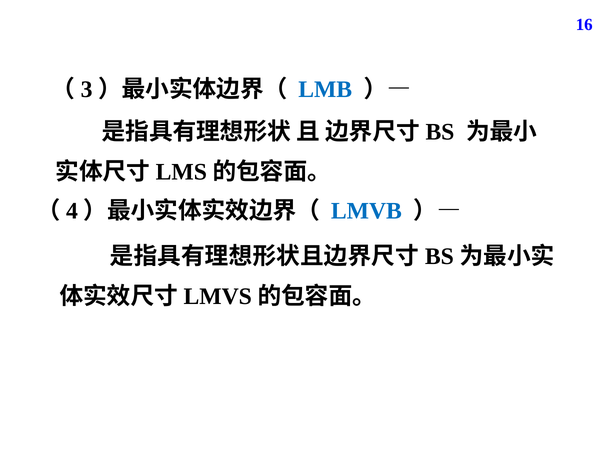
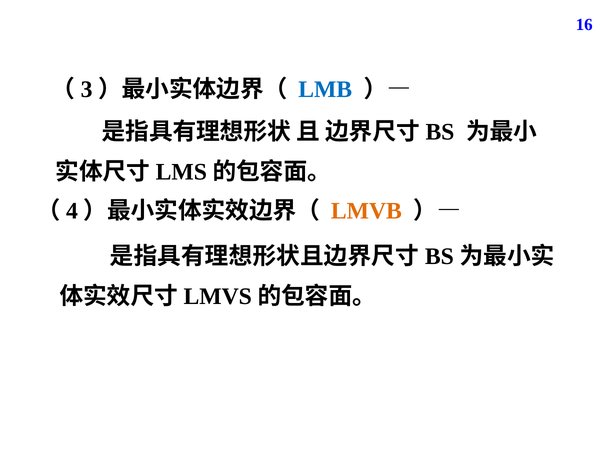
LMVB colour: blue -> orange (366, 211)
